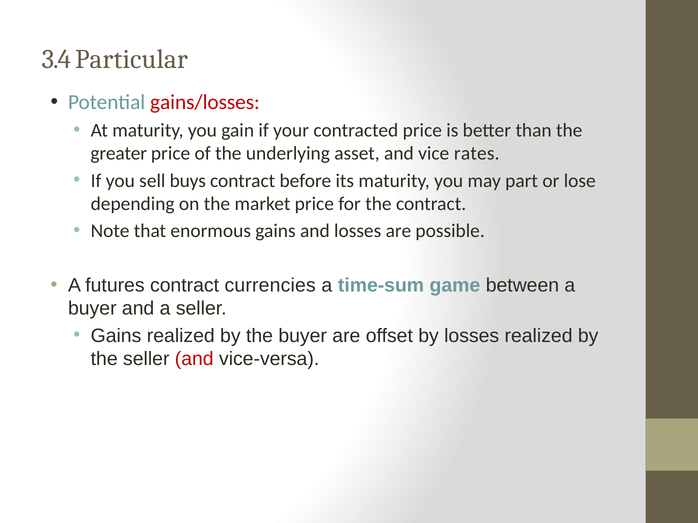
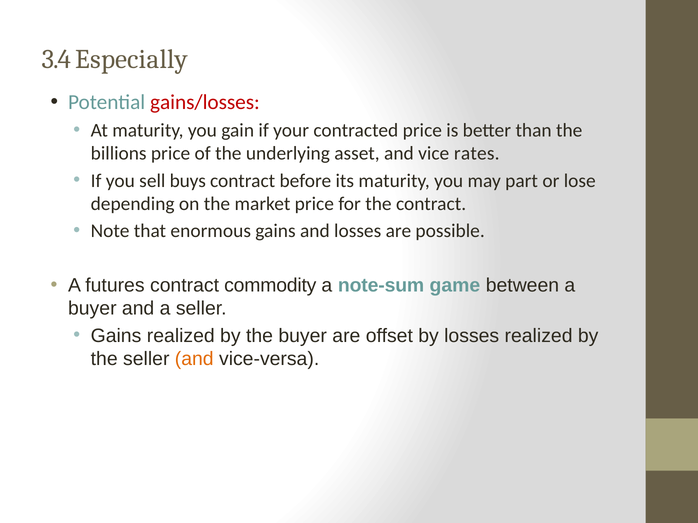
Particular: Particular -> Especially (132, 59)
greater: greater -> billions (119, 154)
currencies: currencies -> commodity (270, 286)
time-sum: time-sum -> note-sum (381, 286)
and colour: red -> orange (194, 359)
